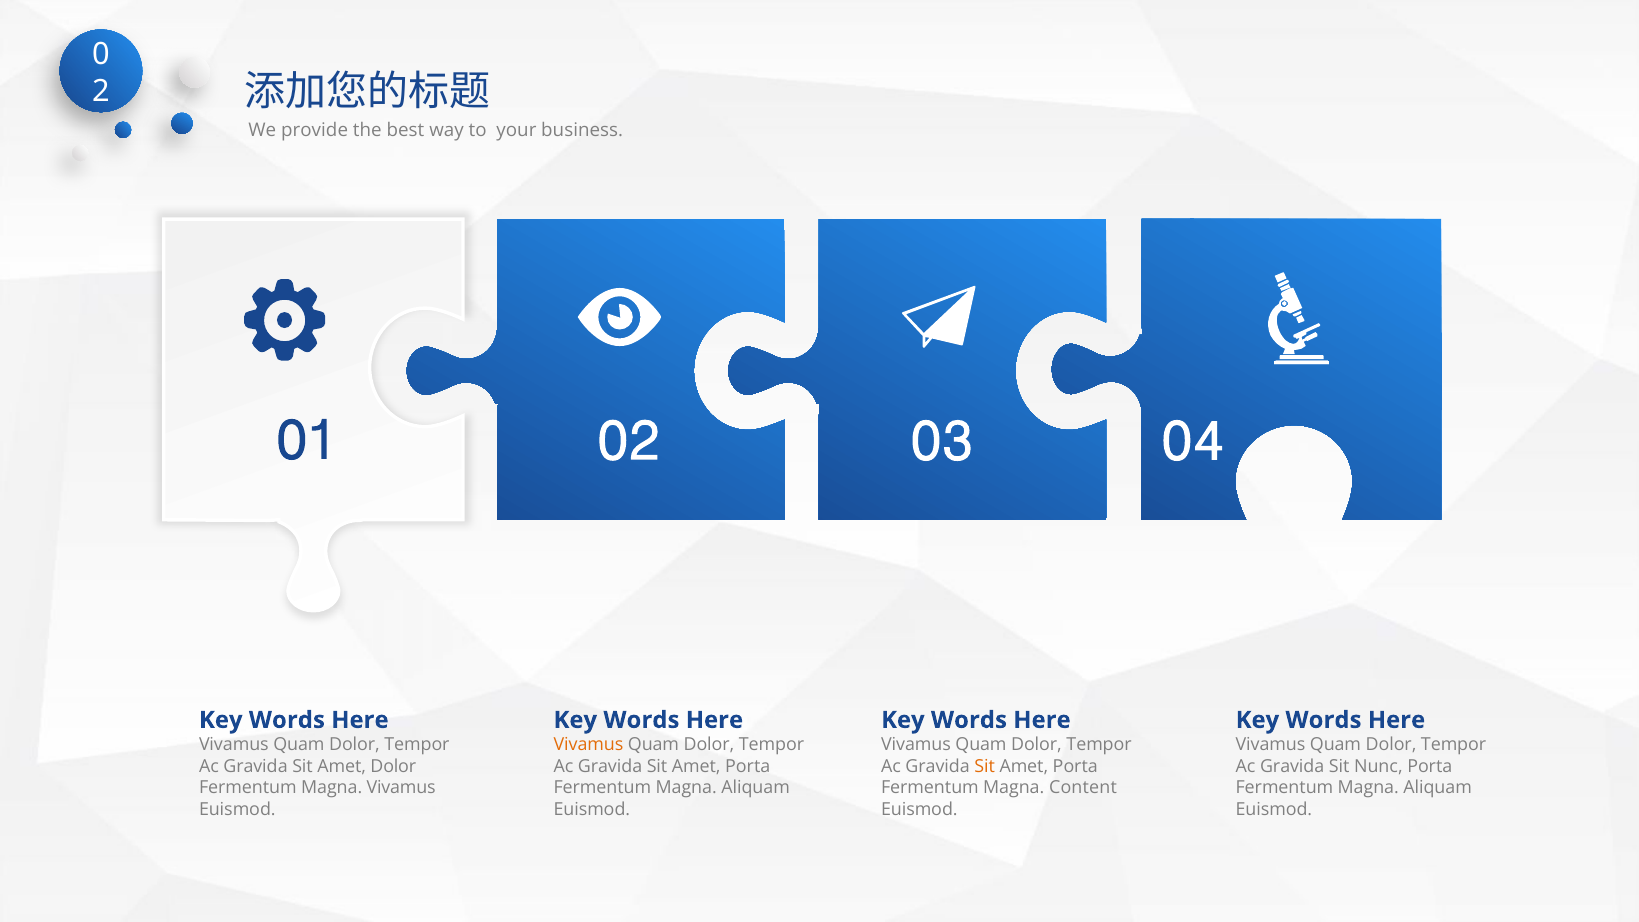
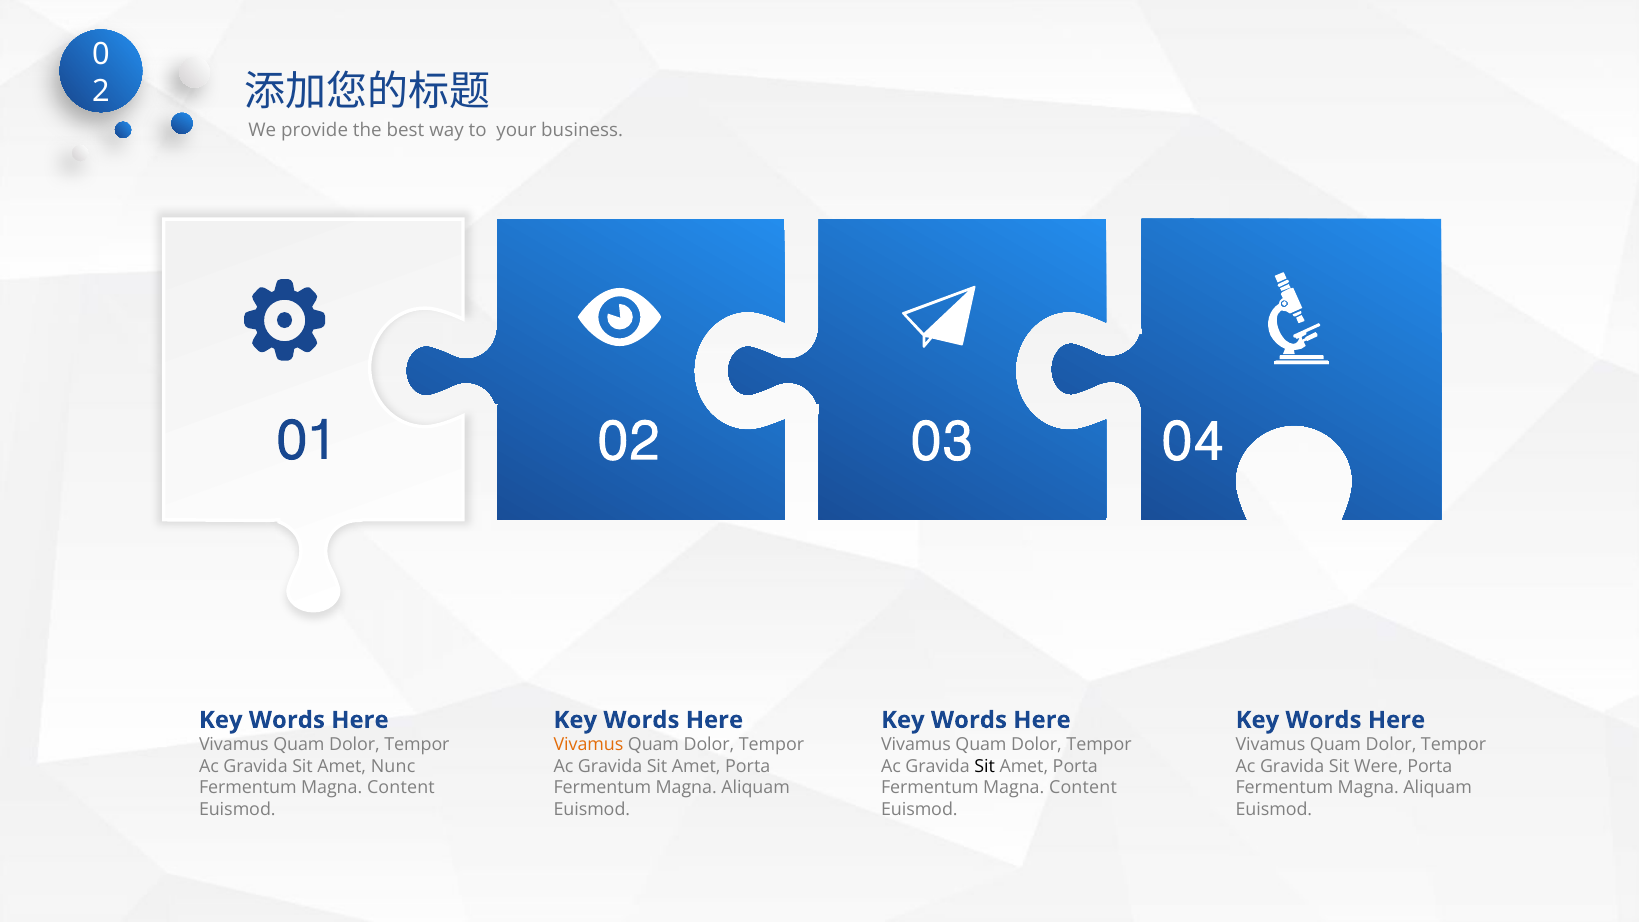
Amet Dolor: Dolor -> Nunc (393, 766)
Sit colour: orange -> black (985, 766)
Nunc: Nunc -> Were (1378, 766)
Vivamus: Vivamus -> Content (401, 788)
